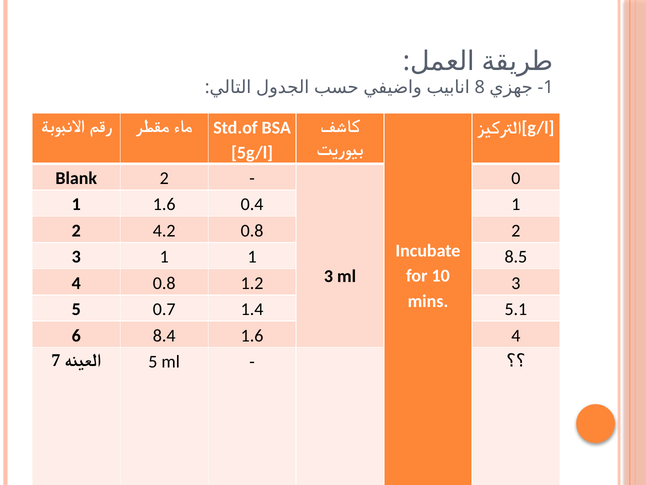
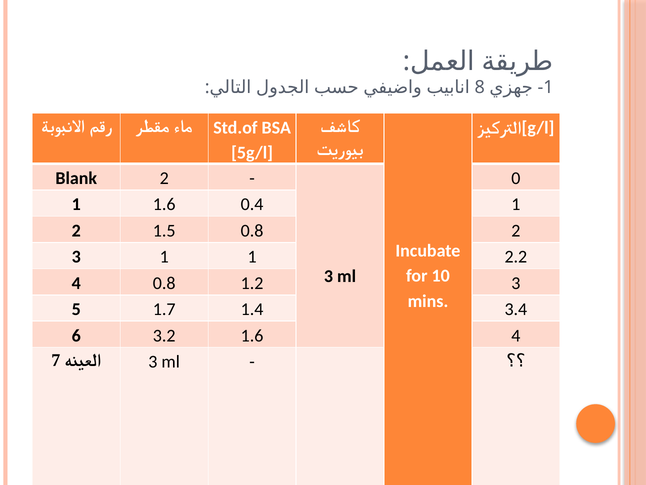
4.2: 4.2 -> 1.5 (164, 230)
8.5: 8.5 -> 2.2 (516, 257)
0.7: 0.7 -> 1.7 (164, 309)
5.1: 5.1 -> 3.4 (516, 309)
8.4: 8.4 -> 3.2 (164, 335)
7 5: 5 -> 3 (153, 361)
